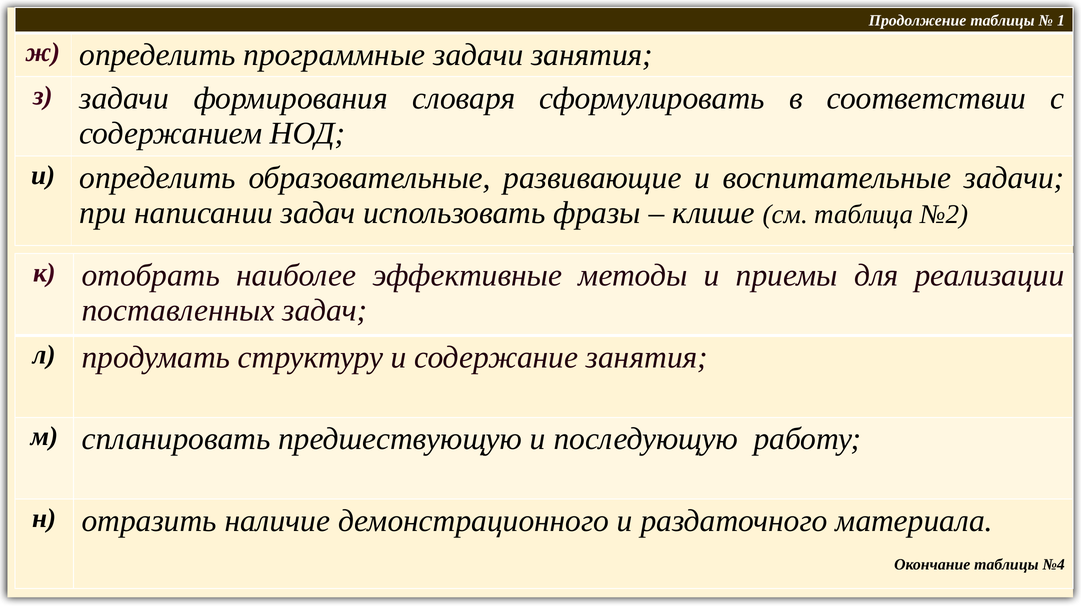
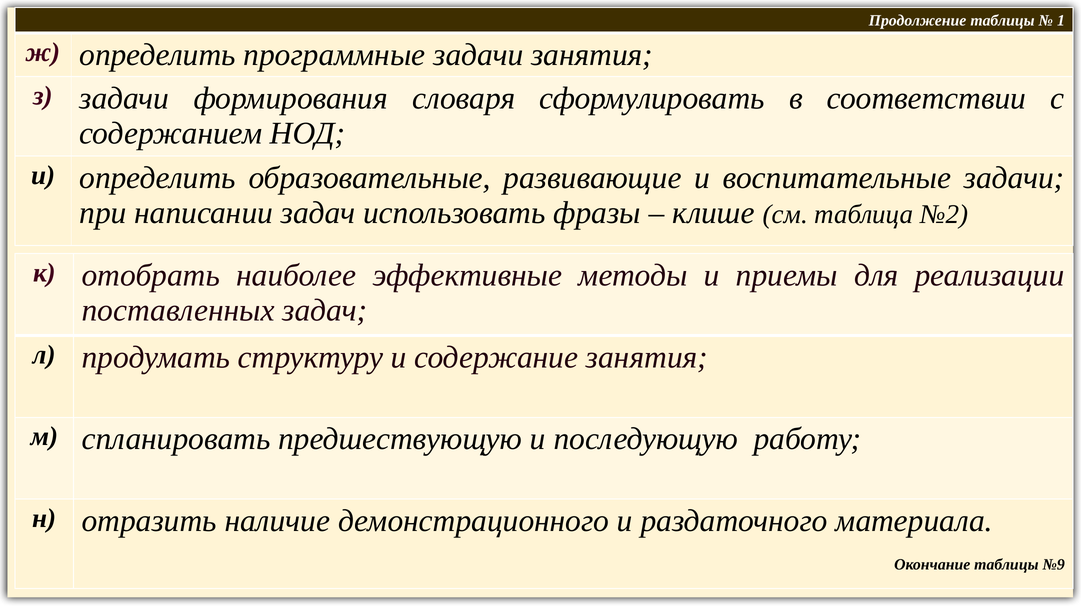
№4: №4 -> №9 (1054, 564)
